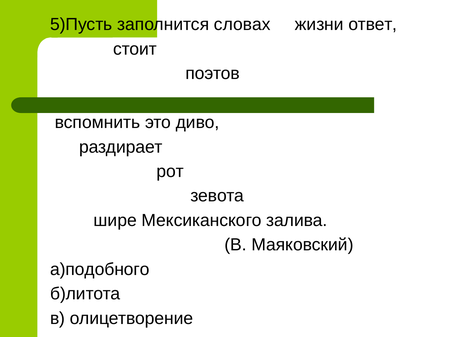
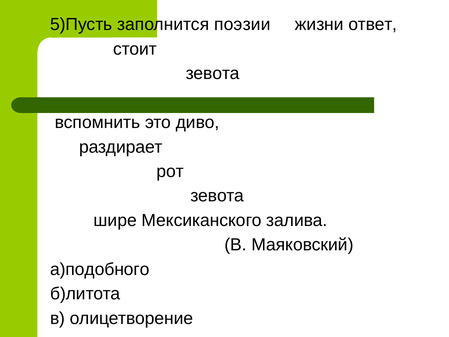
словах: словах -> поэзии (242, 24)
поэтов: поэтов -> зевота (213, 73)
